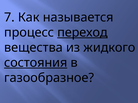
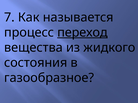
состояния underline: present -> none (36, 63)
